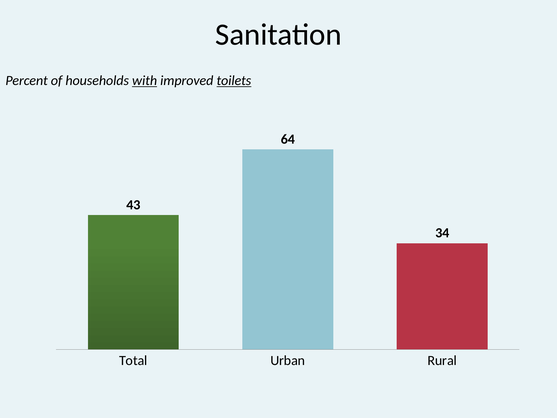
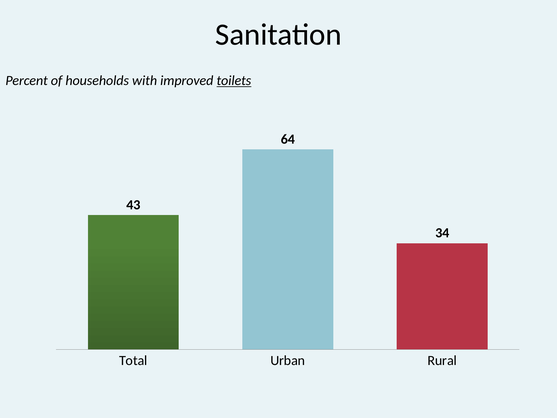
with underline: present -> none (145, 81)
